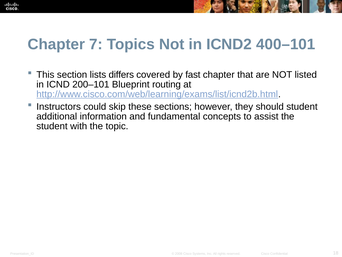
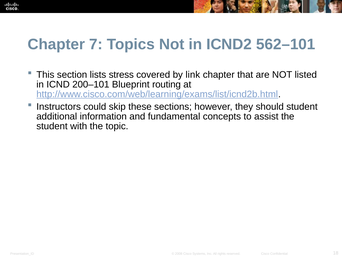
400–101: 400–101 -> 562–101 (286, 44)
differs: differs -> stress (121, 75)
fast: fast -> link (193, 75)
